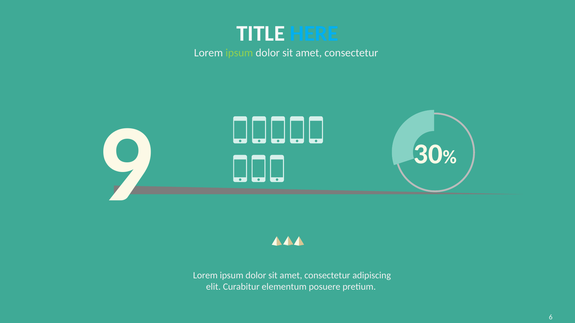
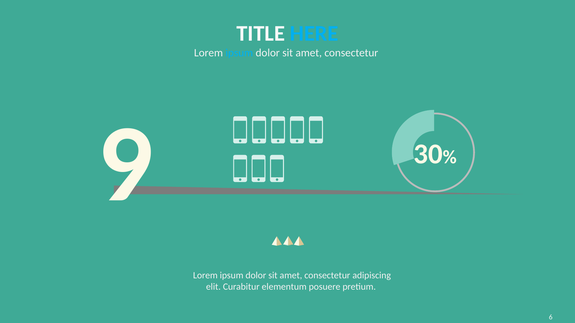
ipsum colour: light green -> light blue (239, 53)
